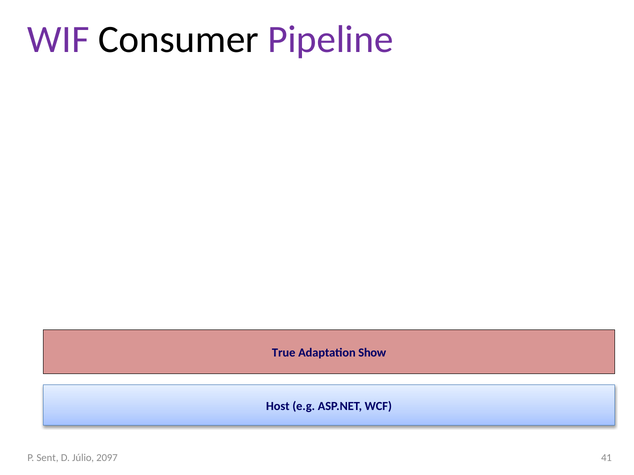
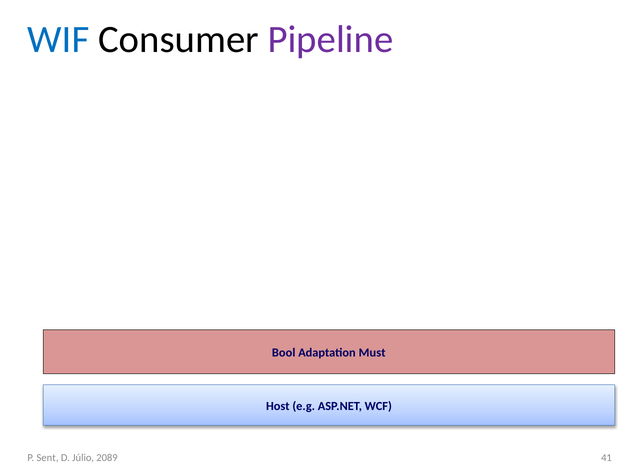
WIF colour: purple -> blue (58, 40)
True: True -> Bool (284, 353)
Show: Show -> Must (372, 353)
2097: 2097 -> 2089 (107, 458)
